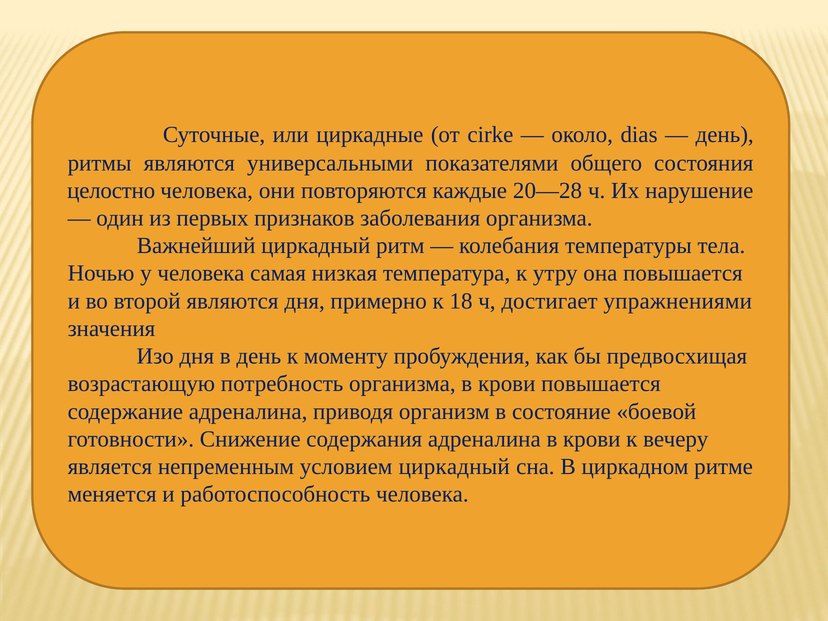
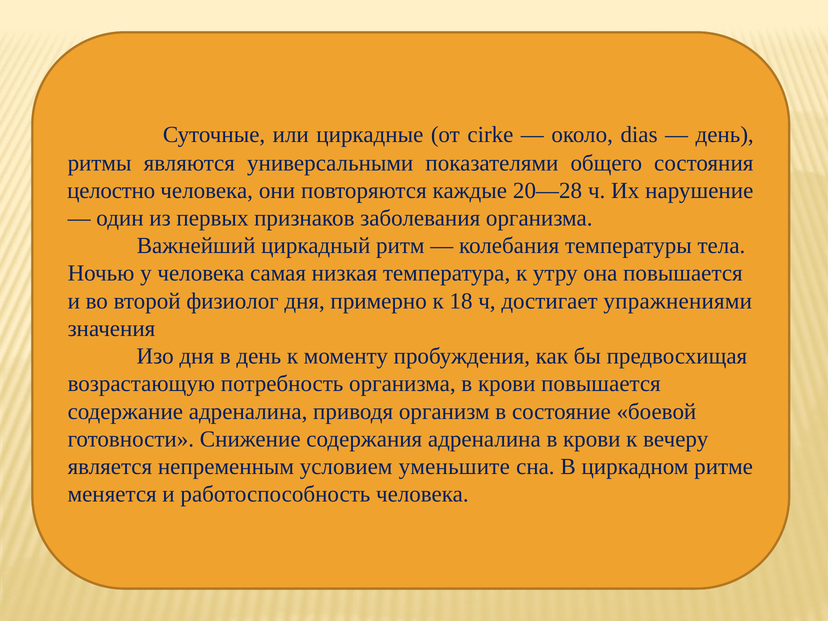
второй являются: являются -> физиолог (233, 301)
условием циркадный: циркадный -> уменьшите (454, 467)
